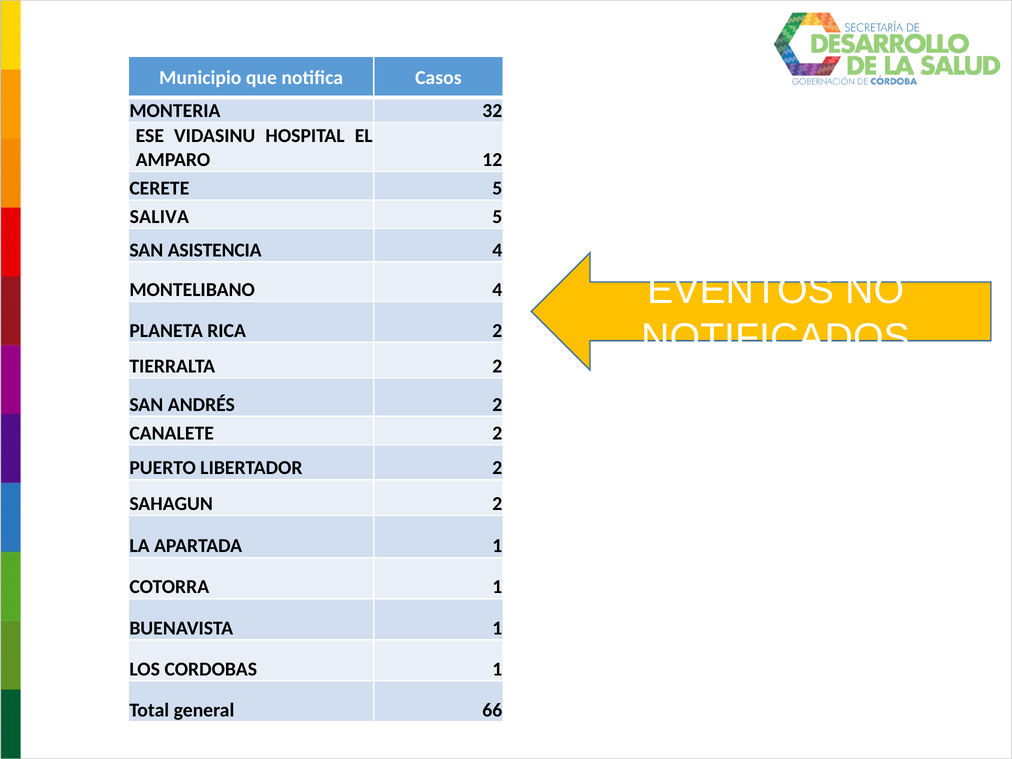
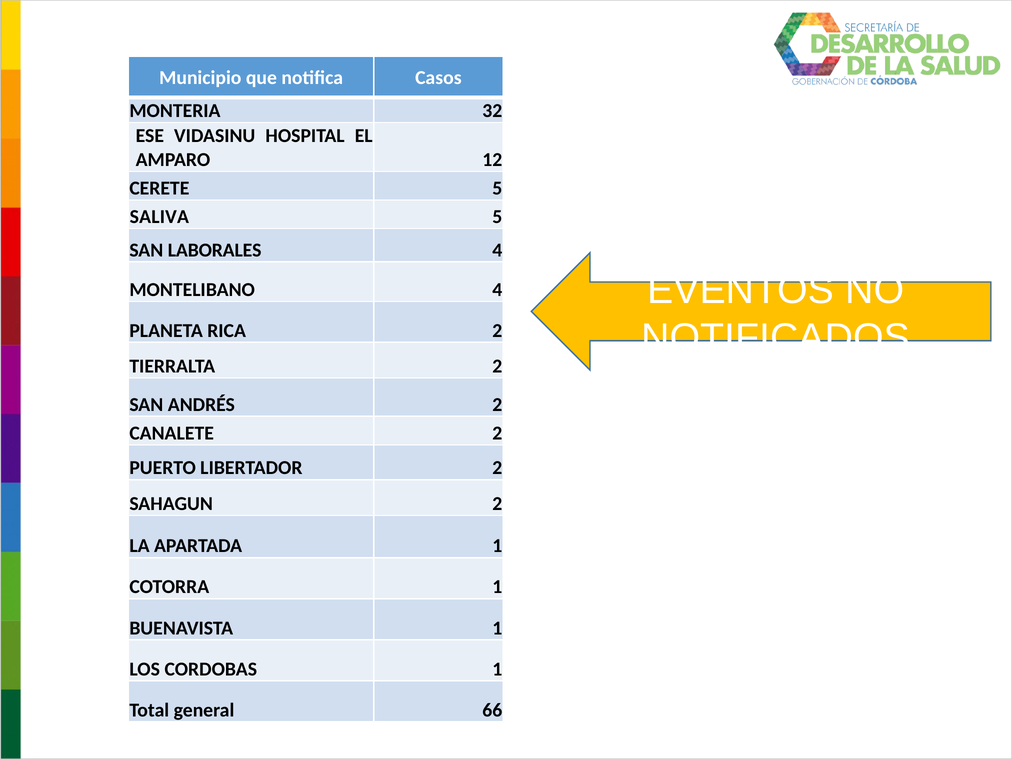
ASISTENCIA: ASISTENCIA -> LABORALES (215, 250)
